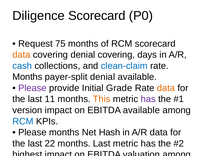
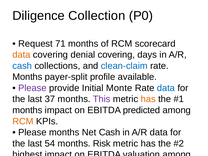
Diligence Scorecard: Scorecard -> Collection (97, 16)
75: 75 -> 71 (60, 44)
payer-split denial: denial -> profile (103, 77)
Grade: Grade -> Monte (119, 88)
data colour: orange -> blue (166, 88)
11: 11 -> 37 (50, 99)
This colour: orange -> purple (102, 99)
has colour: purple -> orange (148, 99)
version: version -> months (27, 110)
EBITDA available: available -> predicted (141, 110)
RCM colour: blue -> orange (23, 121)
Net Hash: Hash -> Cash (109, 132)
22: 22 -> 54 (50, 143)
months Last: Last -> Risk (102, 143)
